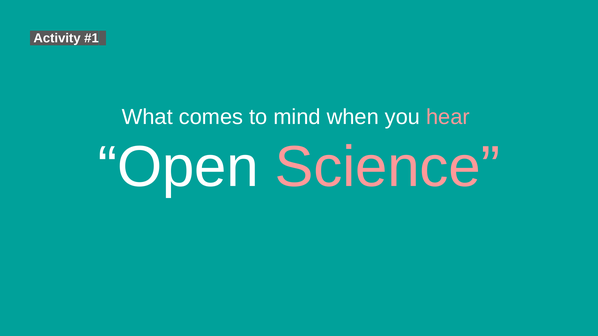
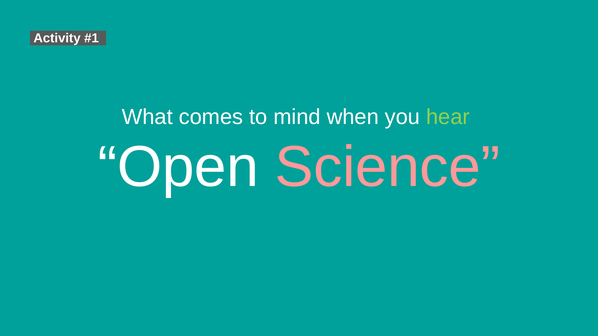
hear colour: pink -> light green (448, 117)
